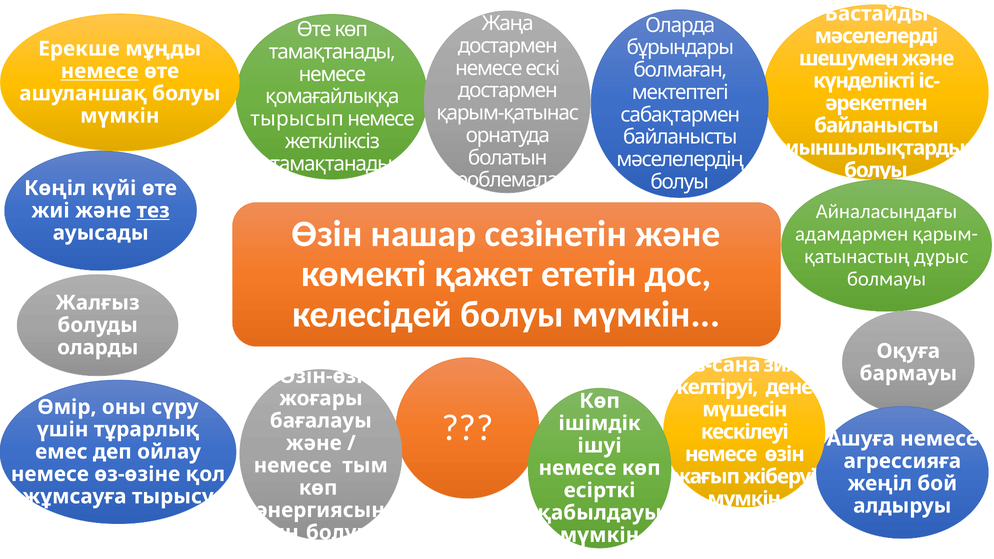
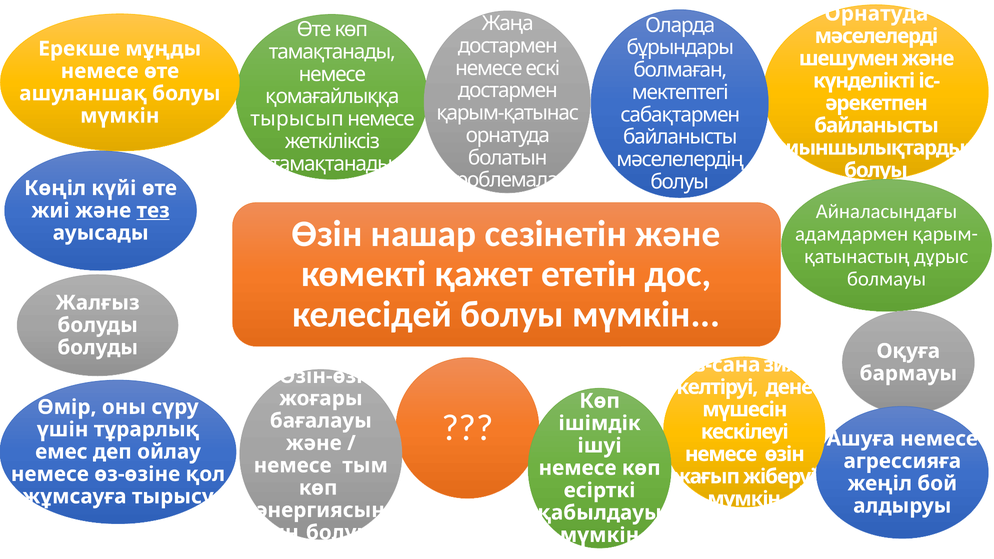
Бастайды: Бастайды -> Орнатуда (876, 14)
немесе underline: present -> none (100, 71)
оларды: оларды -> болуды (98, 348)
